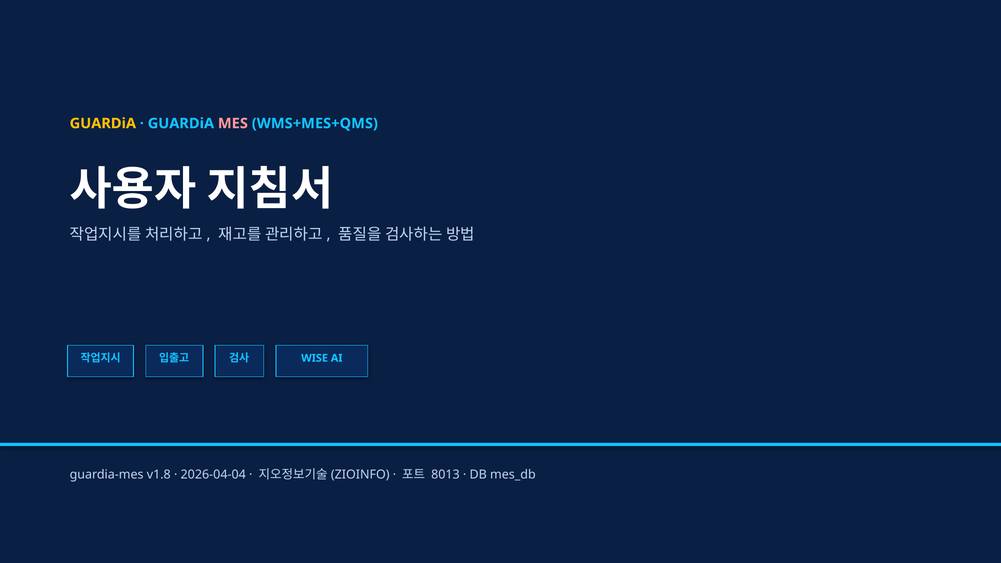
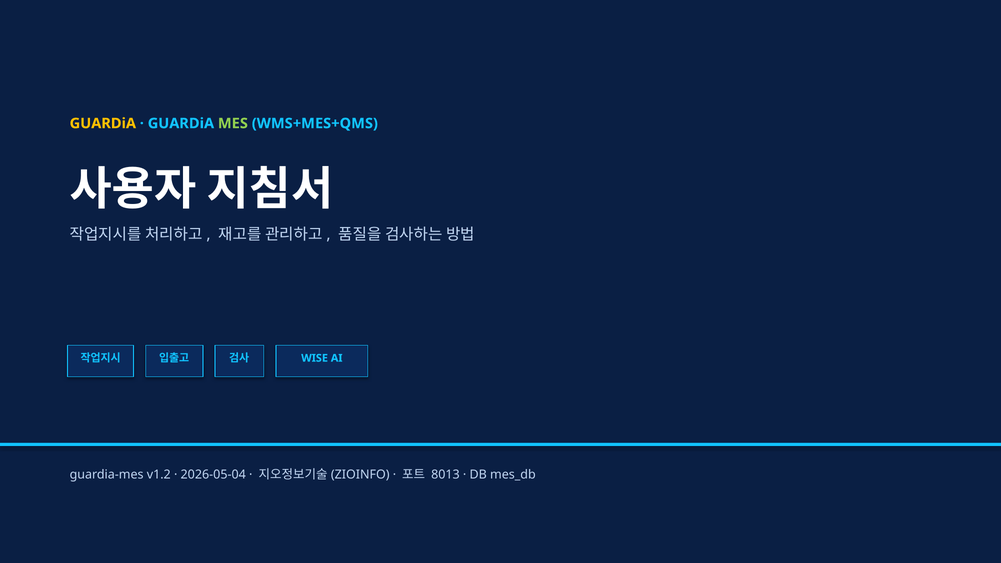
MES colour: pink -> light green (233, 123)
v1.8: v1.8 -> v1.2 (159, 475)
2026-04-04: 2026-04-04 -> 2026-05-04 (213, 475)
